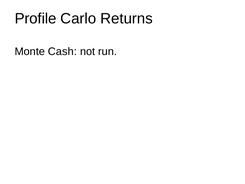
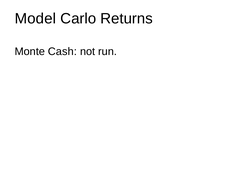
Profile: Profile -> Model (35, 19)
